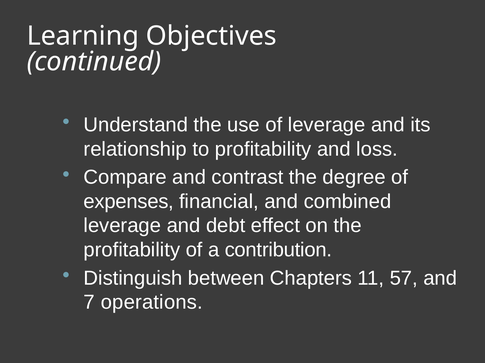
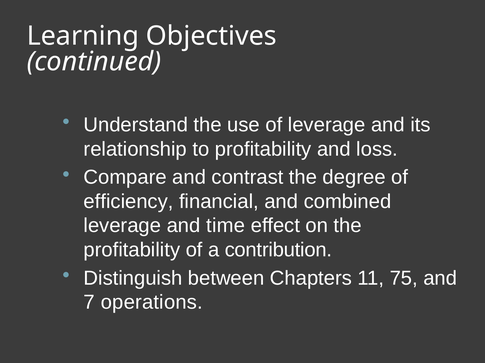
expenses: expenses -> efficiency (129, 202)
debt: debt -> time (226, 226)
57: 57 -> 75 (404, 279)
